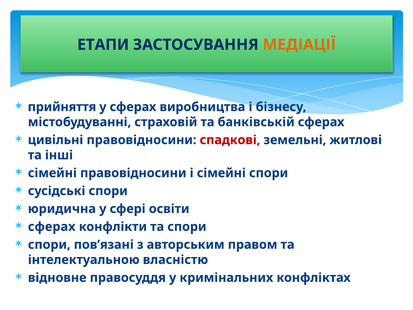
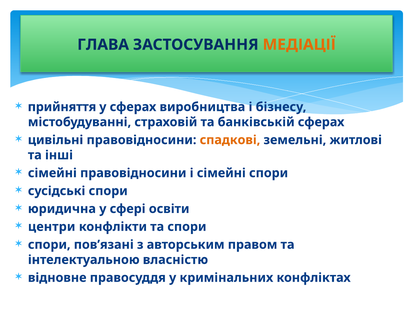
ЕТАПИ: ЕТАПИ -> ГЛАВА (103, 45)
спадкові colour: red -> orange (230, 140)
сферах: сферах -> центри (52, 227)
